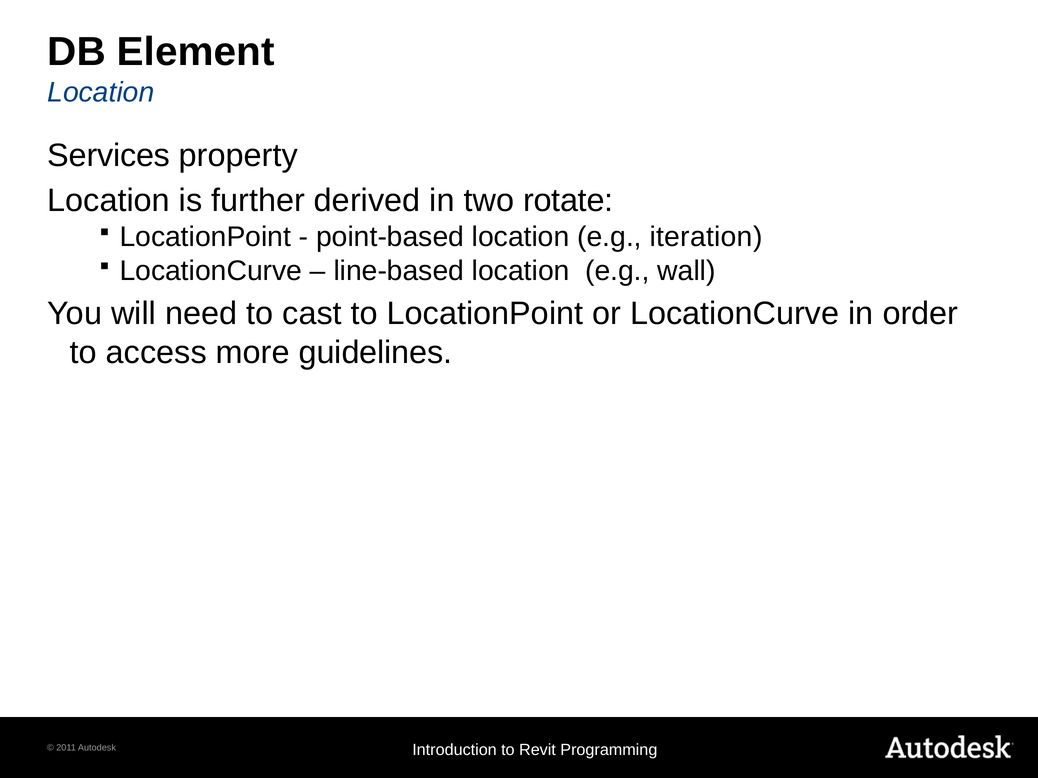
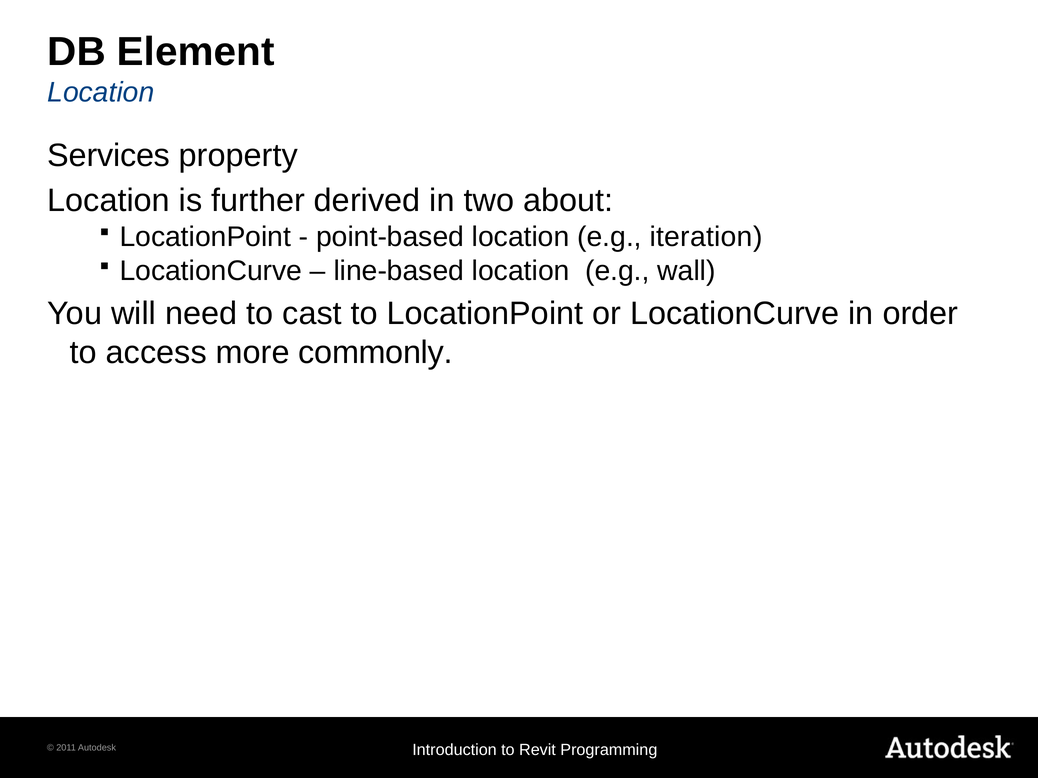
rotate: rotate -> about (568, 201)
guidelines: guidelines -> commonly (375, 353)
